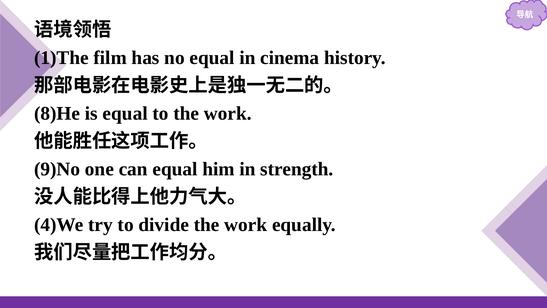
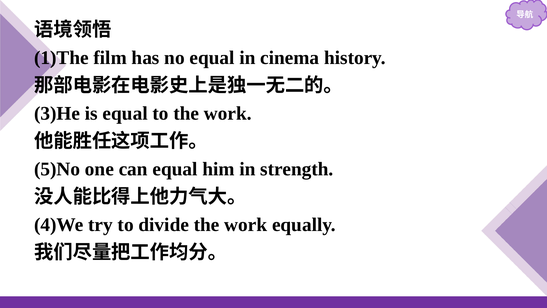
8)He: 8)He -> 3)He (57, 113)
9)No: 9)No -> 5)No (57, 169)
